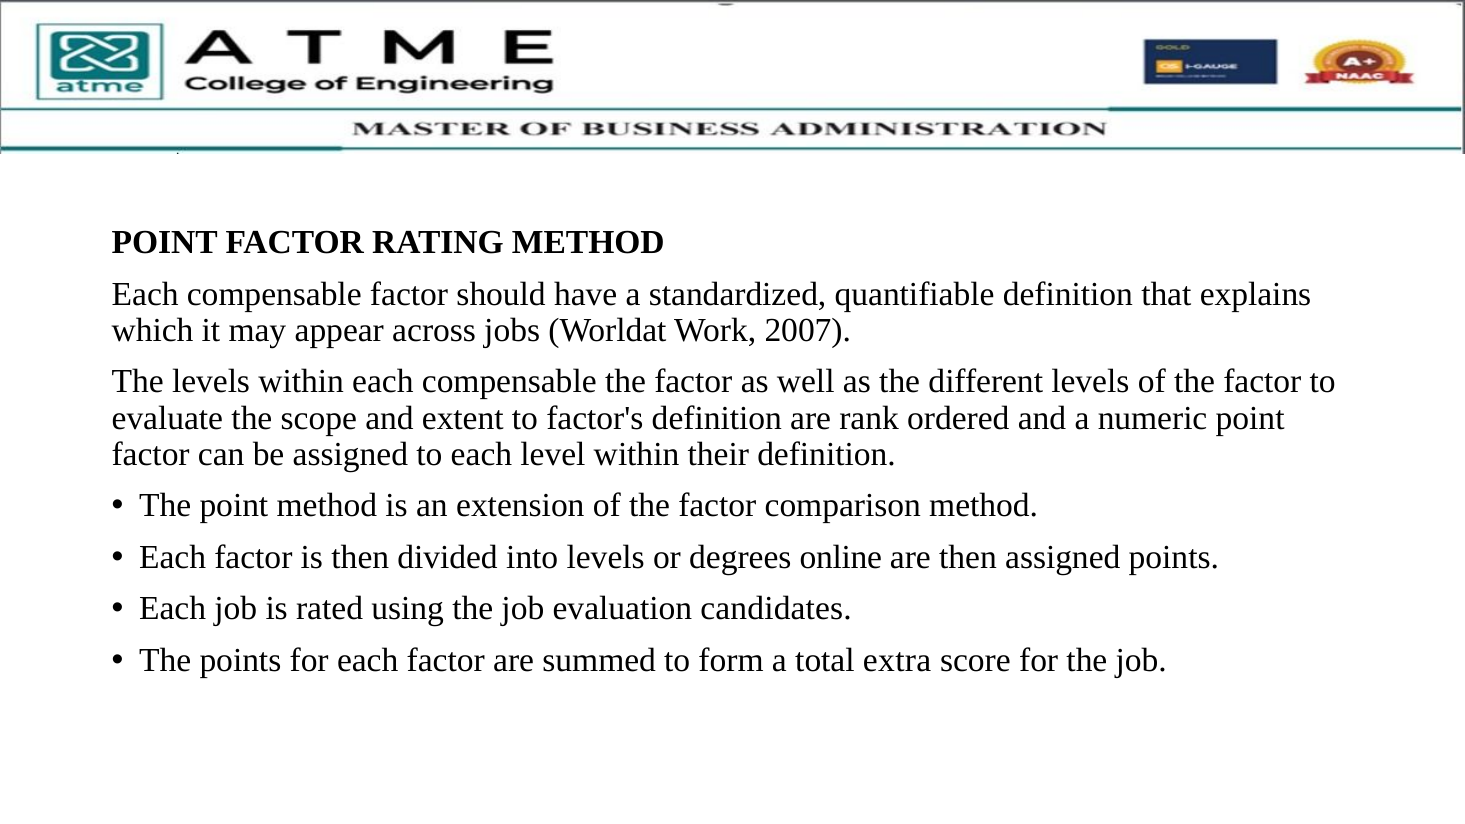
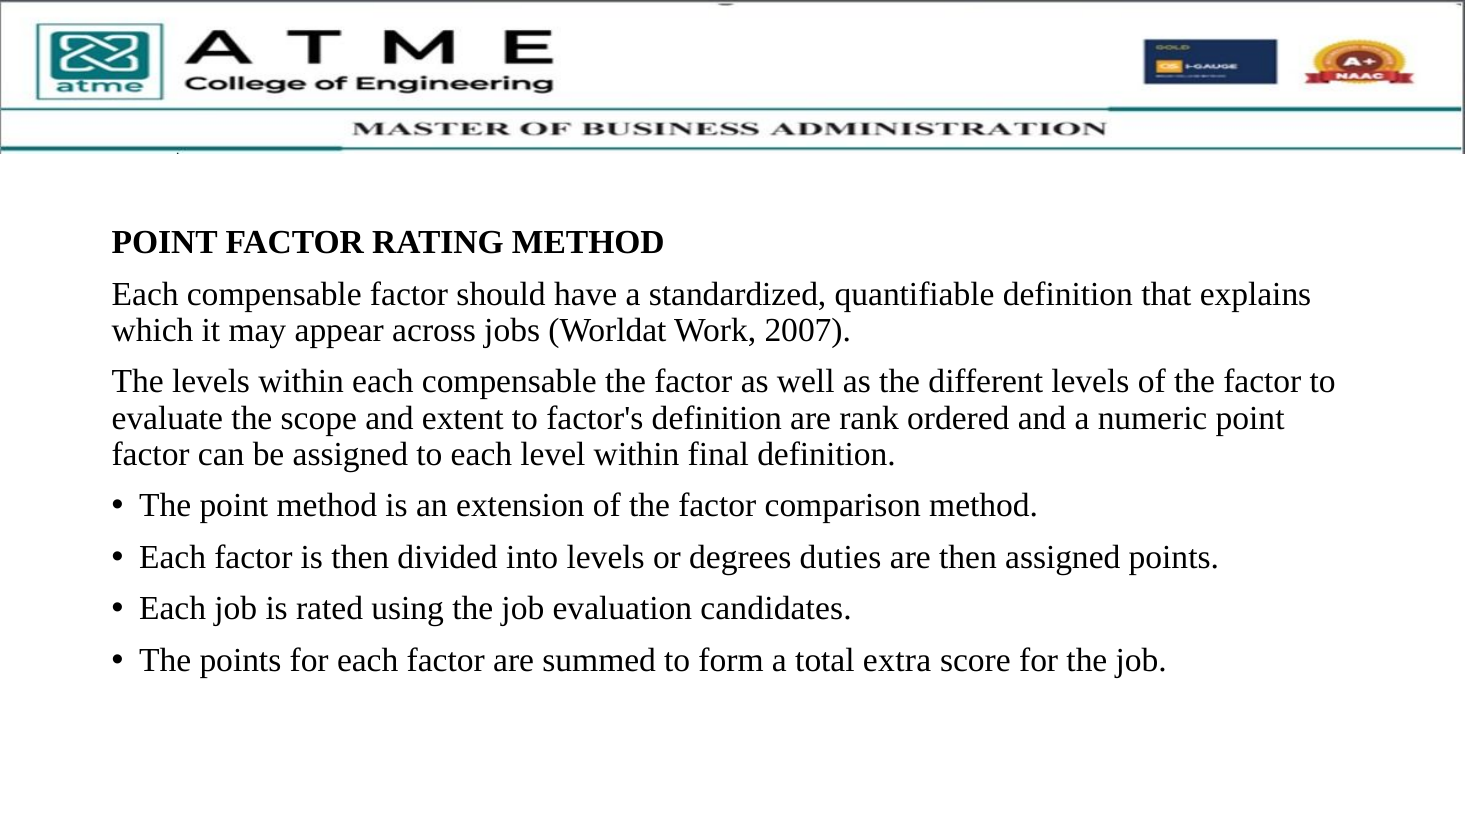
their: their -> final (718, 454)
online: online -> duties (841, 557)
